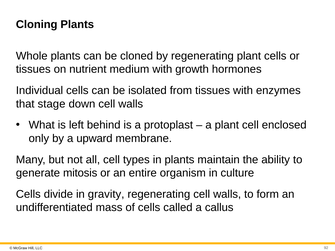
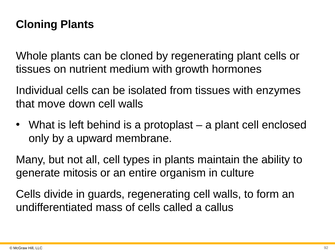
stage: stage -> move (52, 104)
gravity: gravity -> guards (106, 194)
